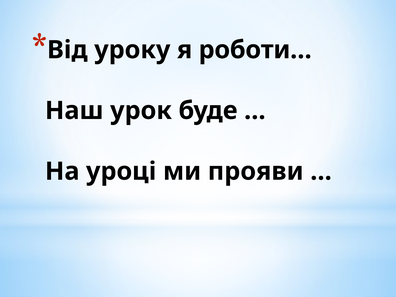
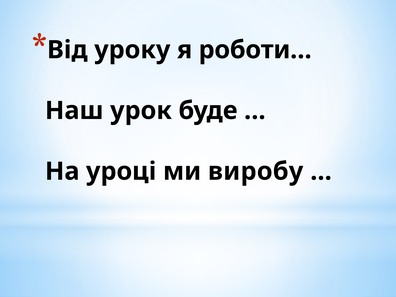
прояви: прояви -> виробу (256, 171)
